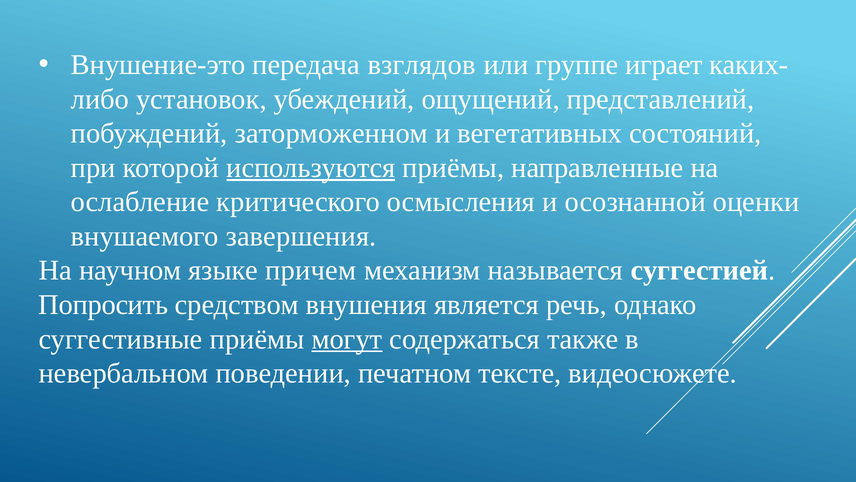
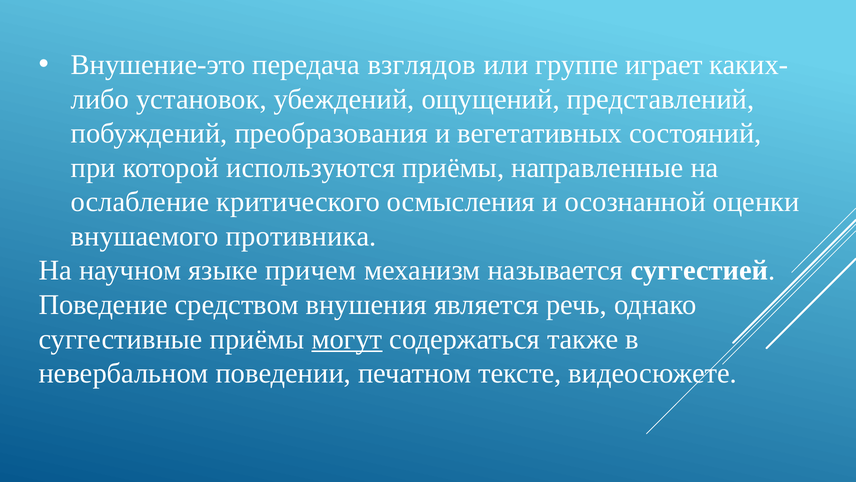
заторможенном: заторможенном -> преобразования (331, 133)
используются underline: present -> none (311, 168)
завершения: завершения -> противника (301, 236)
Попросить: Попросить -> Поведение (103, 305)
